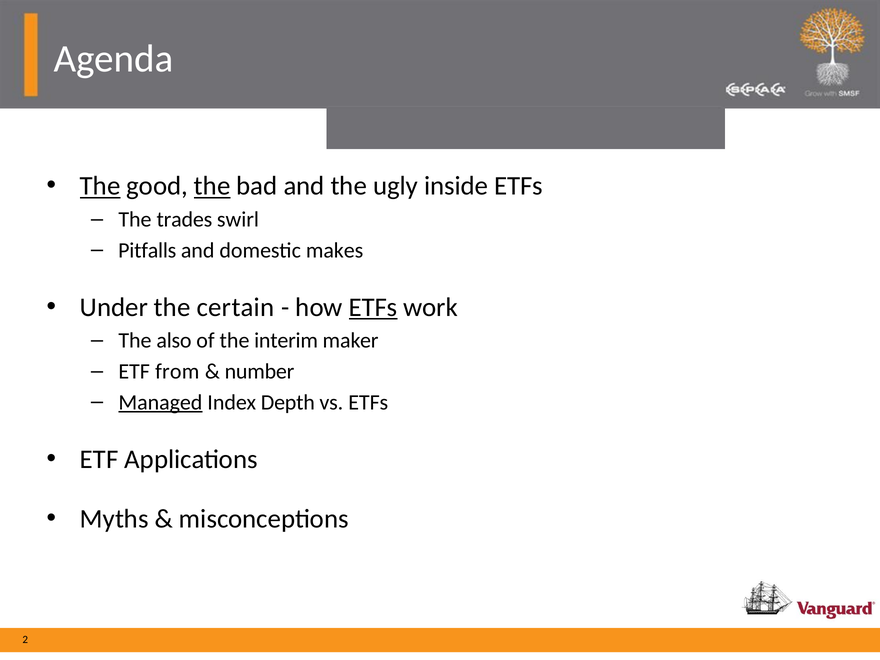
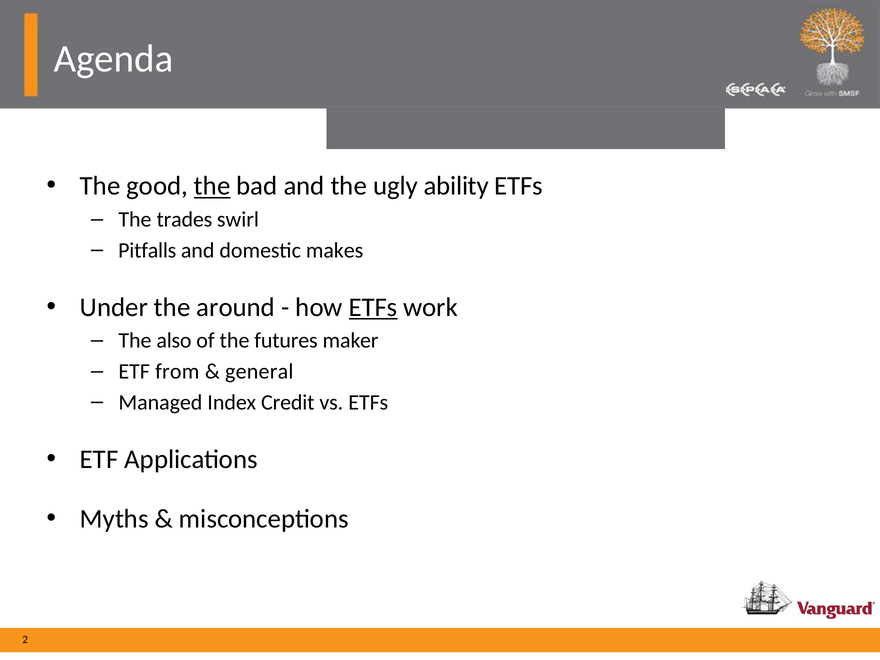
The underline: present -> none (100, 186)
inside: inside -> ability (456, 186)
certain: certain -> around (236, 307)
interim: interim -> futures (286, 341)
number: number -> general (259, 371)
Managed underline: present -> none (160, 402)
Depth: Depth -> Credit (288, 402)
